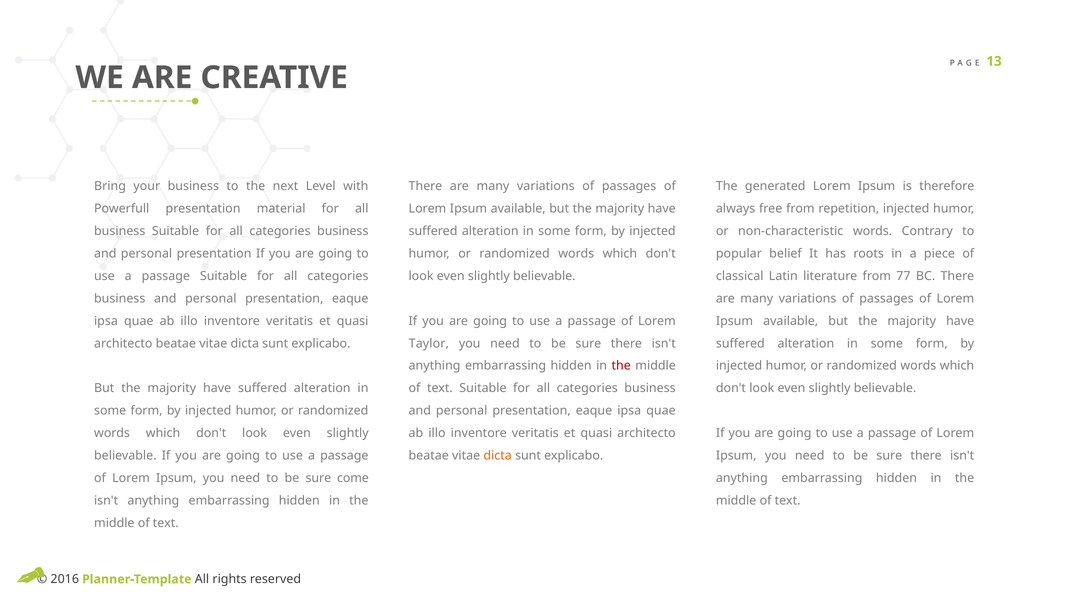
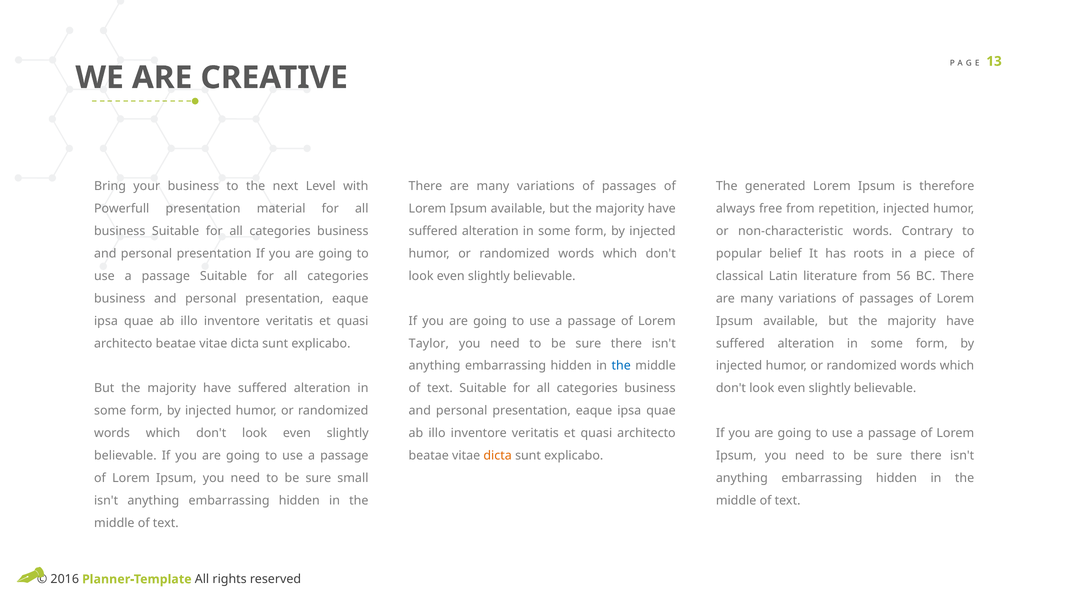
77: 77 -> 56 (903, 276)
the colour: red -> blue (621, 366)
come: come -> small (353, 478)
